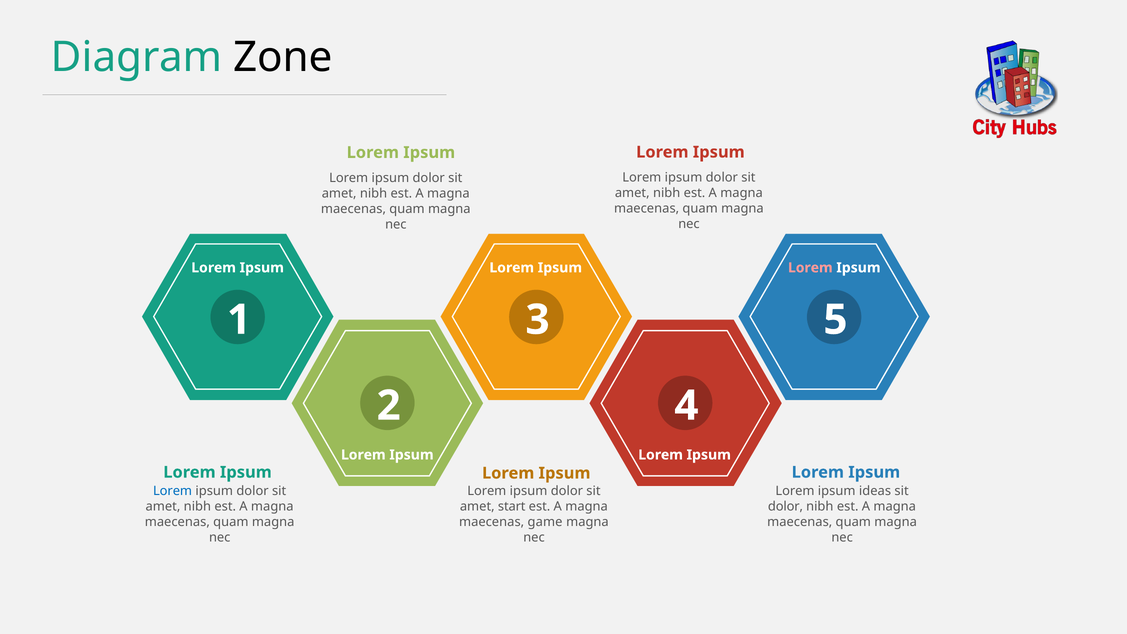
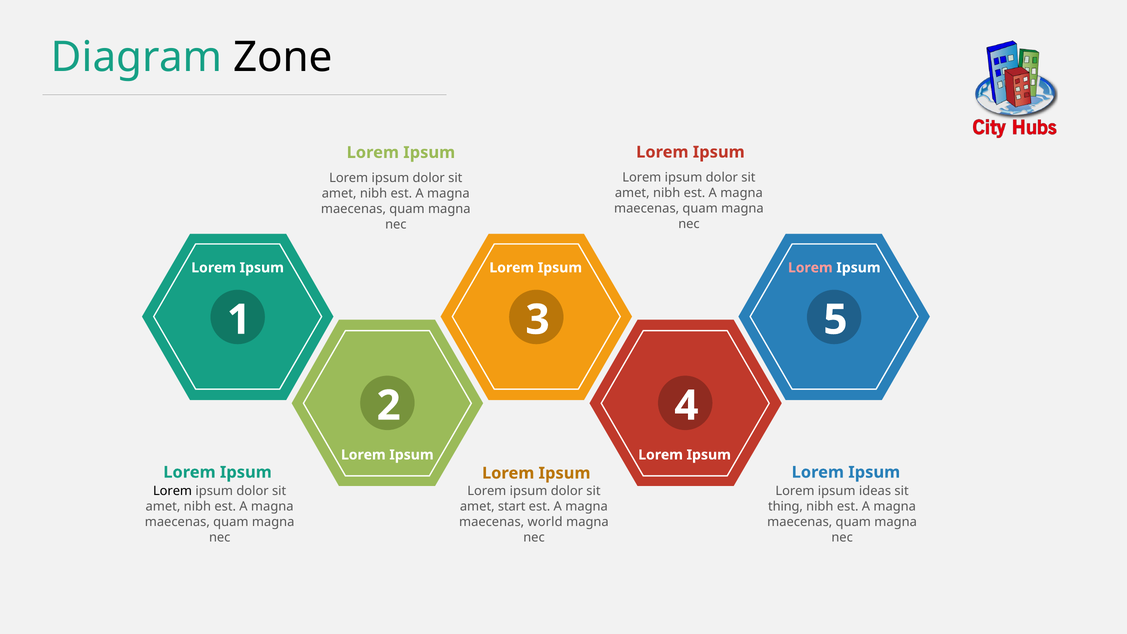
Lorem colour: blue -> black (173, 491)
dolor: dolor -> thing (785, 506)
game: game -> world (545, 522)
